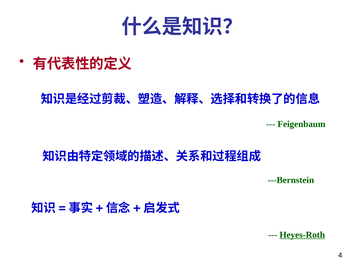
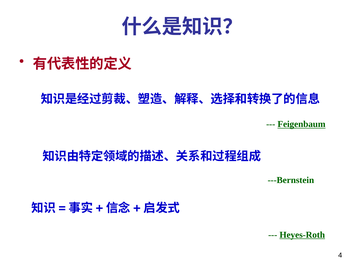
Feigenbaum underline: none -> present (302, 124)
